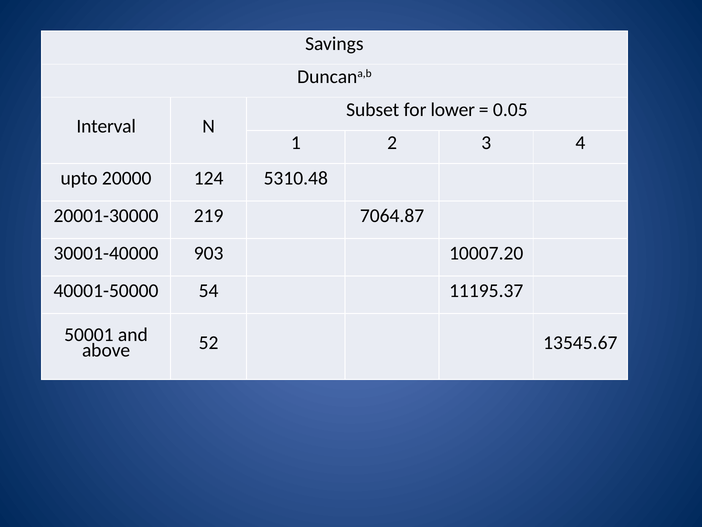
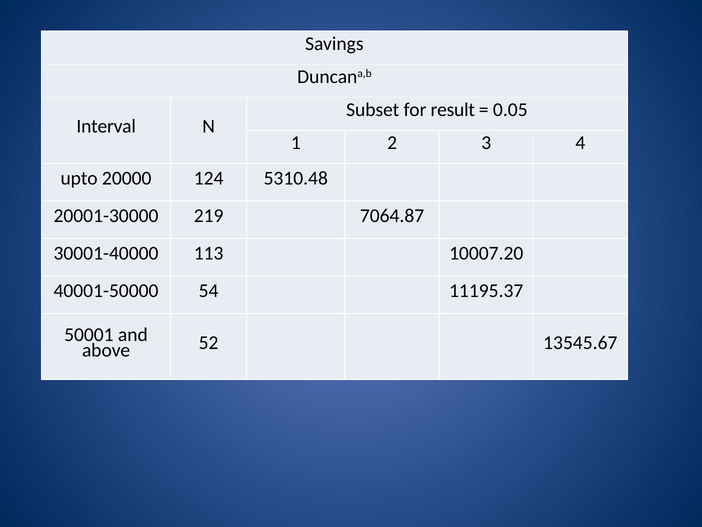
lower: lower -> result (453, 110)
903: 903 -> 113 (209, 253)
